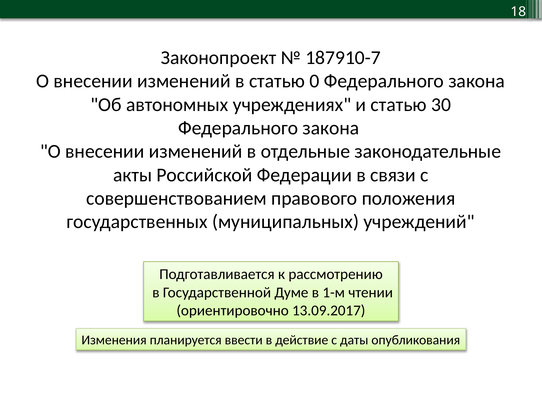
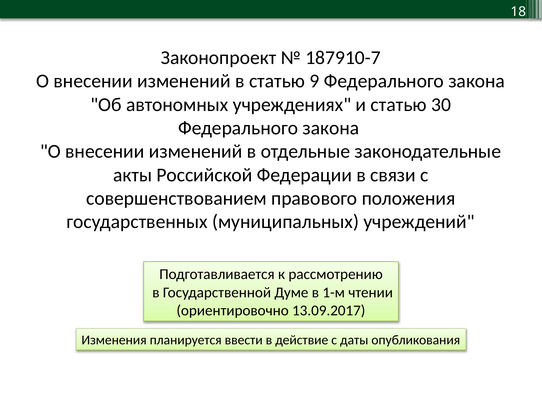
0: 0 -> 9 (314, 81)
